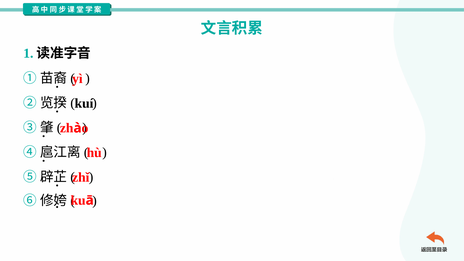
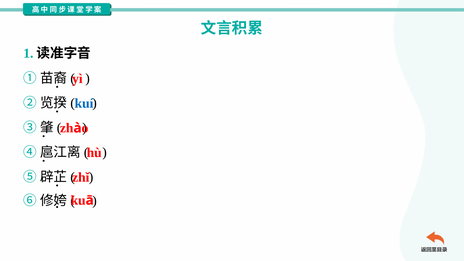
kuí colour: black -> blue (84, 103)
